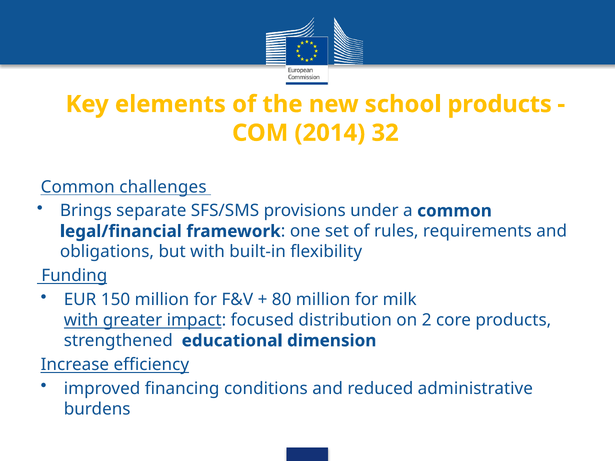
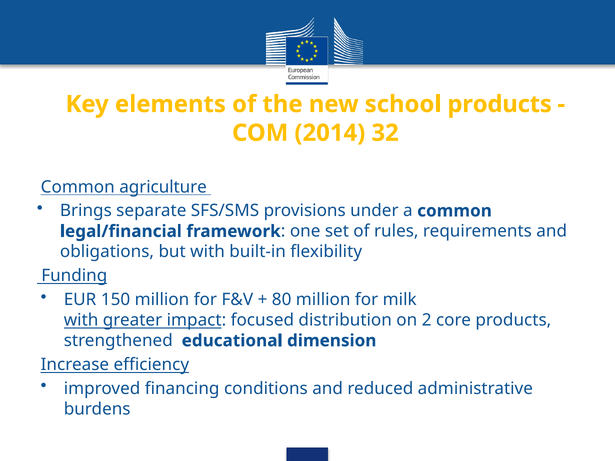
challenges: challenges -> agriculture (163, 187)
